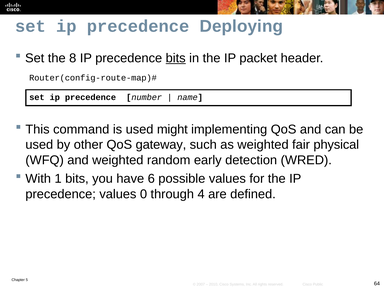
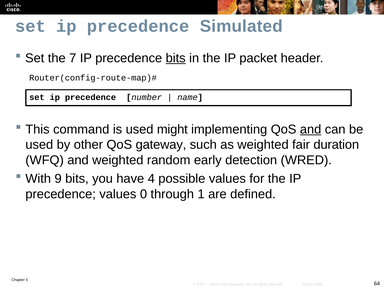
Deploying: Deploying -> Simulated (241, 26)
8: 8 -> 7 (73, 58)
and underline: none -> present (311, 129)
physical: physical -> duration (336, 145)
1: 1 -> 9 (58, 179)
6: 6 -> 4 (151, 179)
4: 4 -> 1 (201, 194)
